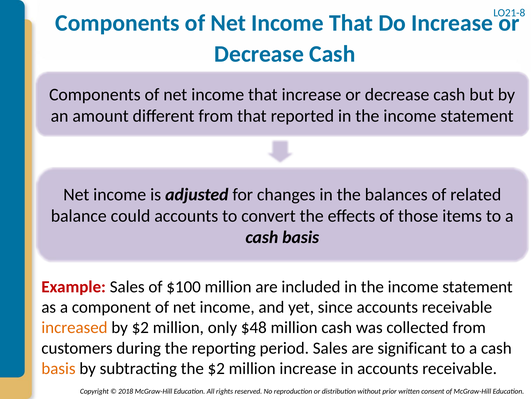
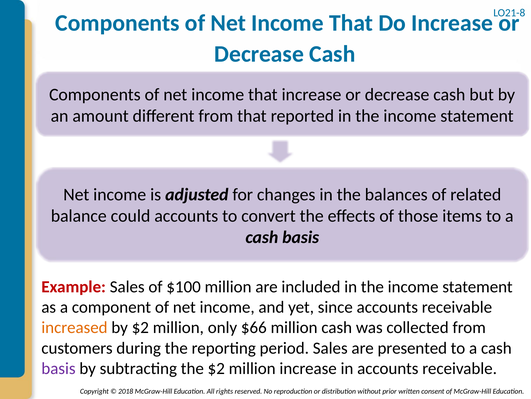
$48: $48 -> $66 (254, 327)
significant: significant -> presented (412, 347)
basis colour: orange -> purple (58, 368)
